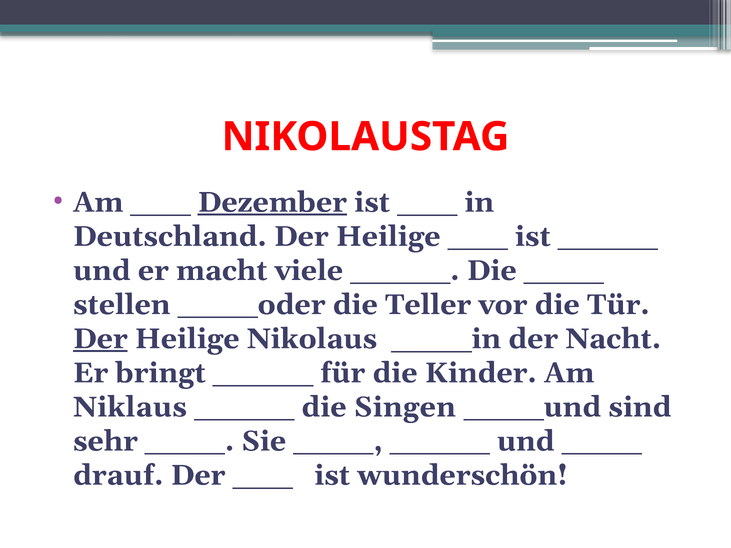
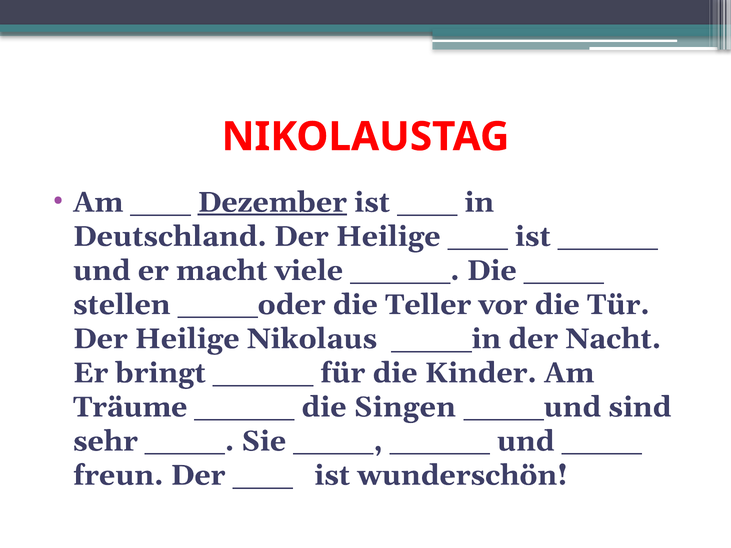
Der underline: present -> none (100, 339)
Niklaus: Niklaus -> Träume (130, 407)
drauf: drauf -> freun (118, 476)
